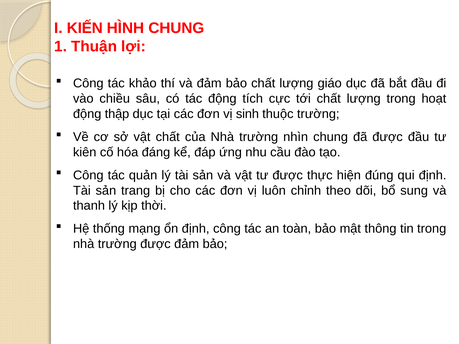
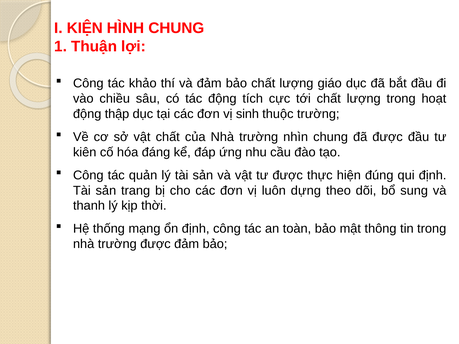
KIẾN: KIẾN -> KIỆN (85, 28)
chỉnh: chỉnh -> dựng (306, 191)
